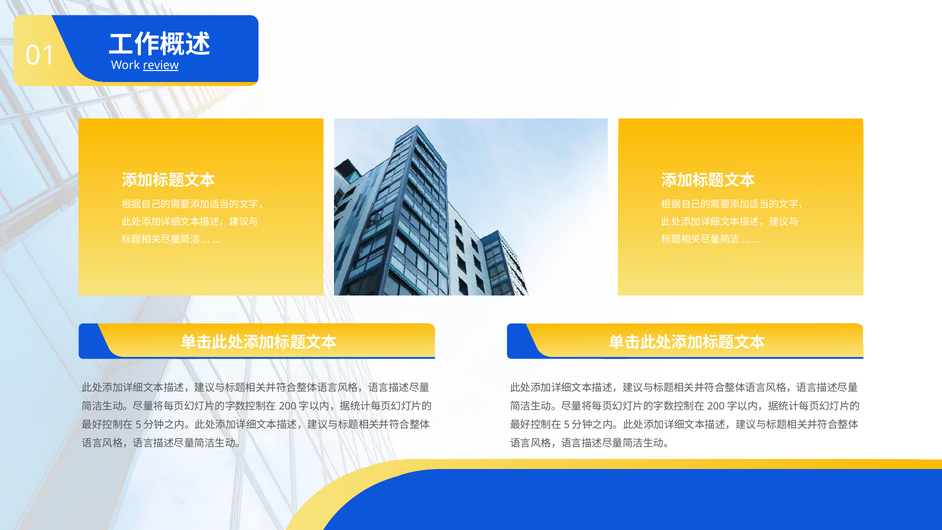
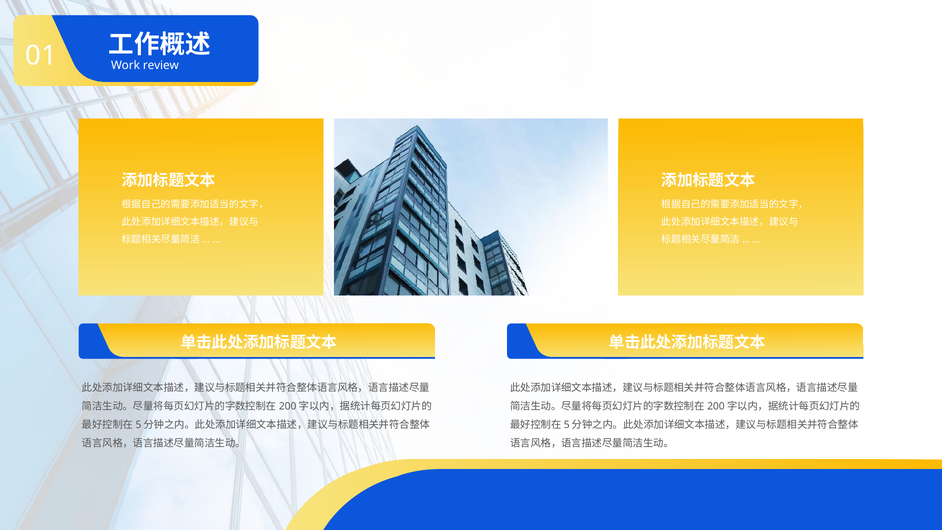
review underline: present -> none (161, 65)
